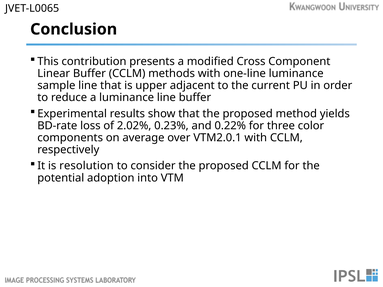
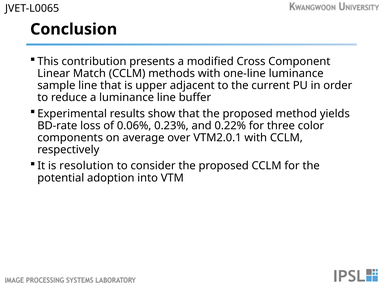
Linear Buffer: Buffer -> Match (89, 74)
2.02%: 2.02% -> 0.06% (134, 126)
